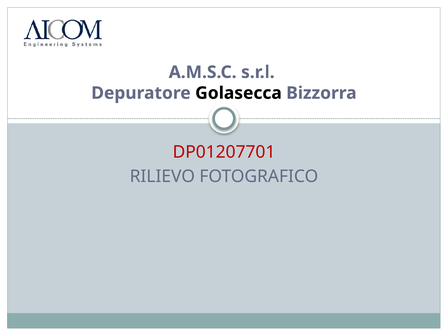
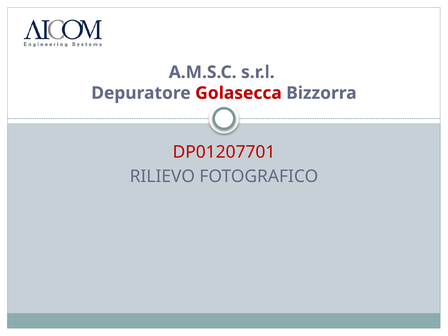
Golasecca colour: black -> red (238, 93)
